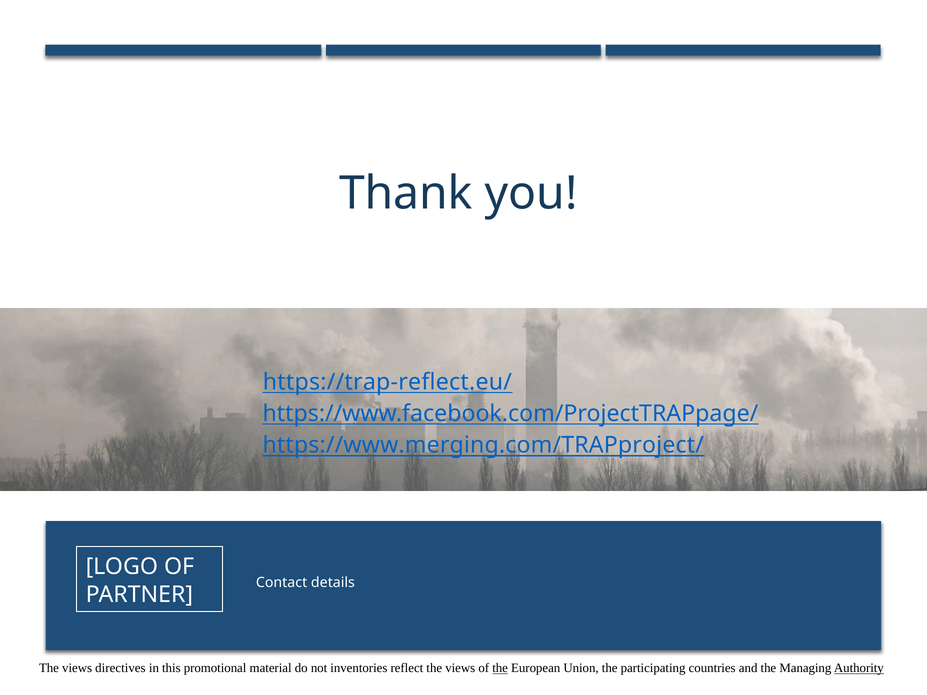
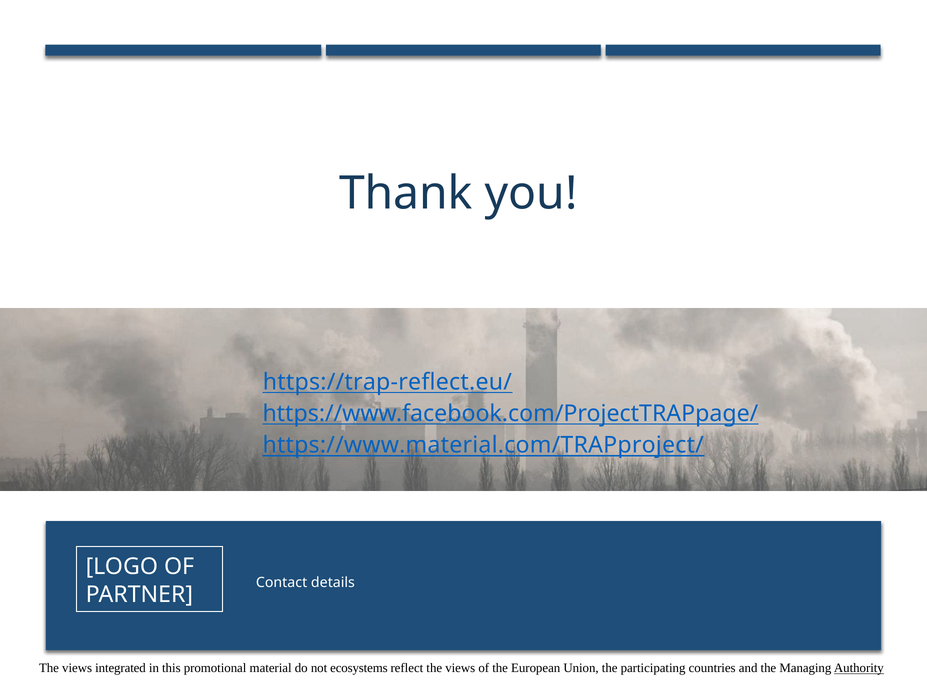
https://www.merging.com/TRAPproject/: https://www.merging.com/TRAPproject/ -> https://www.material.com/TRAPproject/ (483, 445)
directives: directives -> integrated (121, 668)
inventories: inventories -> ecosystems (359, 668)
the underline: present -> none (500, 668)
